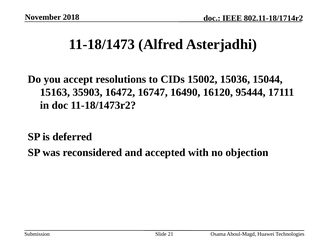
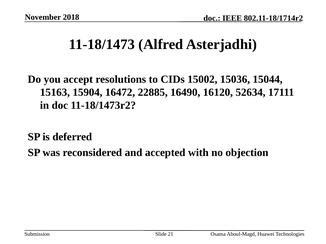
35903: 35903 -> 15904 (88, 93)
16747: 16747 -> 22885 (153, 93)
95444: 95444 -> 52634 (251, 93)
